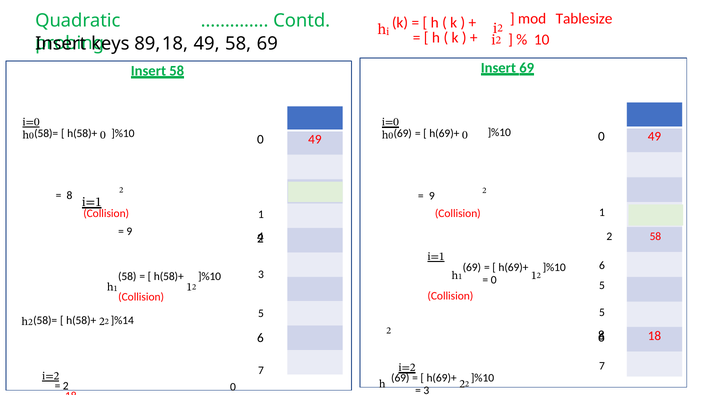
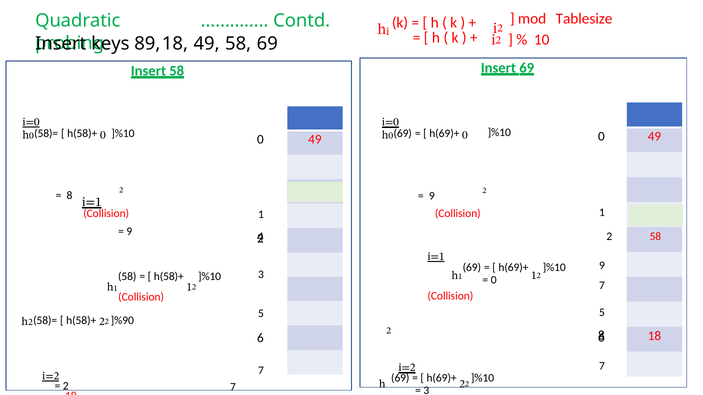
]%10 6: 6 -> 9 (602, 266)
0 5: 5 -> 7 (602, 286)
]%14: ]%14 -> ]%90 (122, 321)
0: 0 -> 7 (233, 387)
